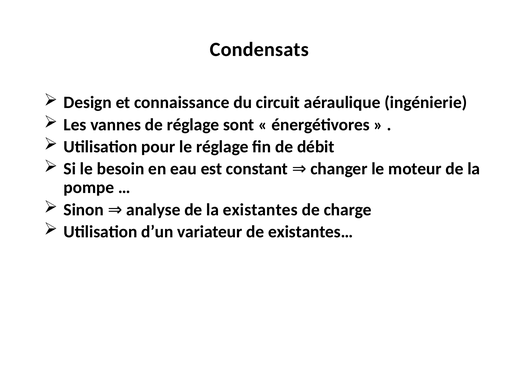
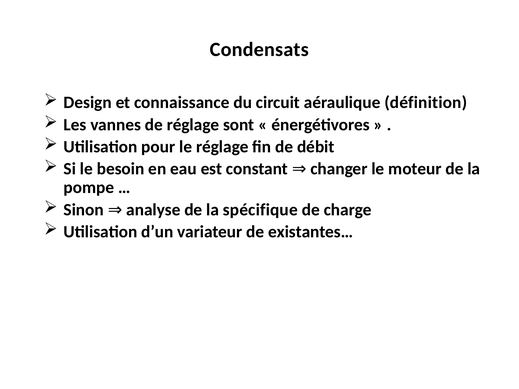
ingénierie: ingénierie -> définition (426, 103)
existantes: existantes -> spécifique (260, 210)
